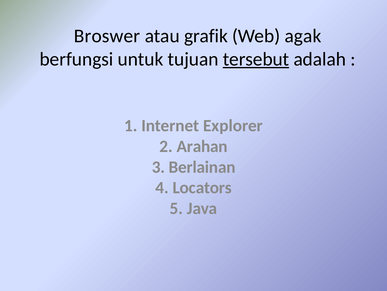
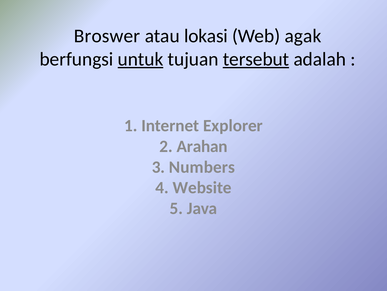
grafik: grafik -> lokasi (206, 36)
untuk underline: none -> present (141, 59)
Berlainan: Berlainan -> Numbers (202, 167)
Locators: Locators -> Website (202, 187)
